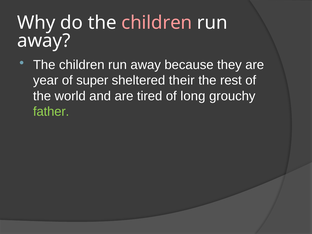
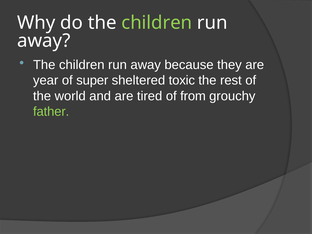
children colour: pink -> light green (157, 23)
their: their -> toxic (182, 80)
long: long -> from (193, 96)
